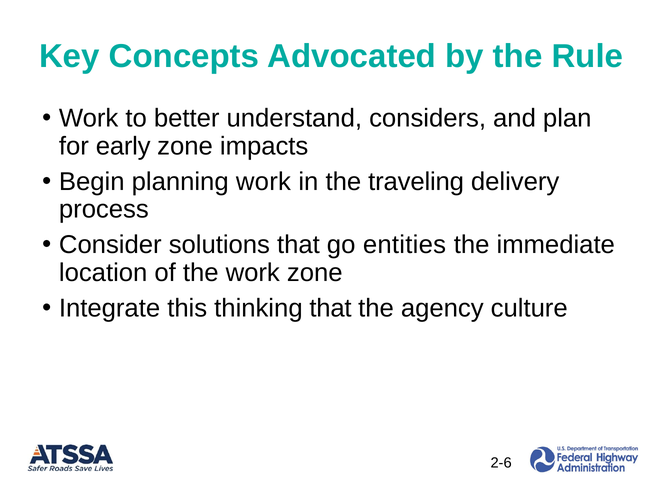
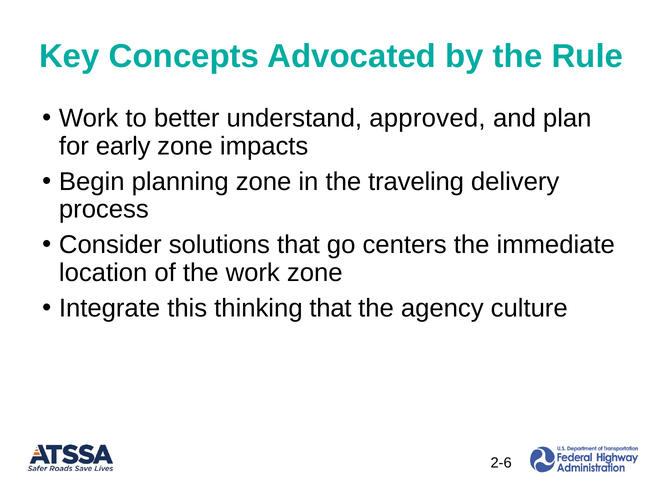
considers: considers -> approved (427, 118)
planning work: work -> zone (264, 182)
entities: entities -> centers (405, 245)
